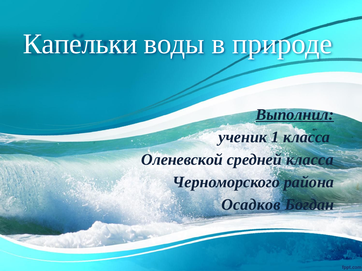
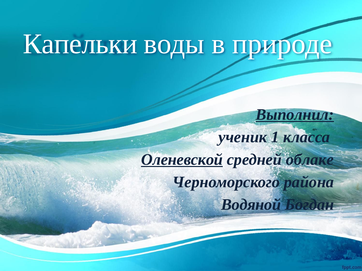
Оленевской underline: none -> present (182, 160)
средней класса: класса -> облаке (310, 160)
Осадков: Осадков -> Водяной (251, 205)
